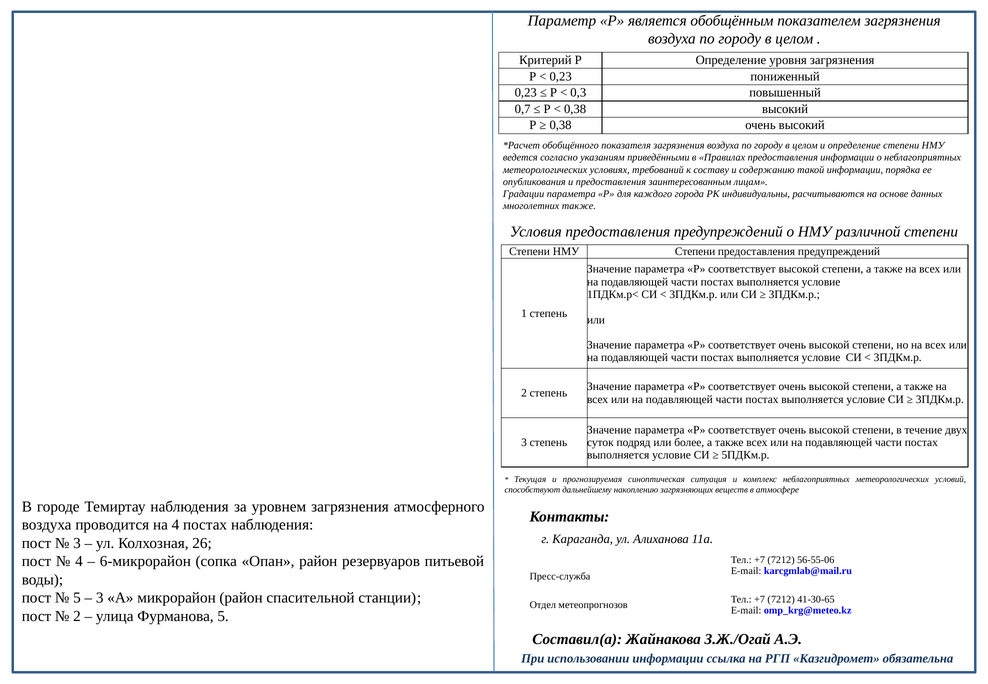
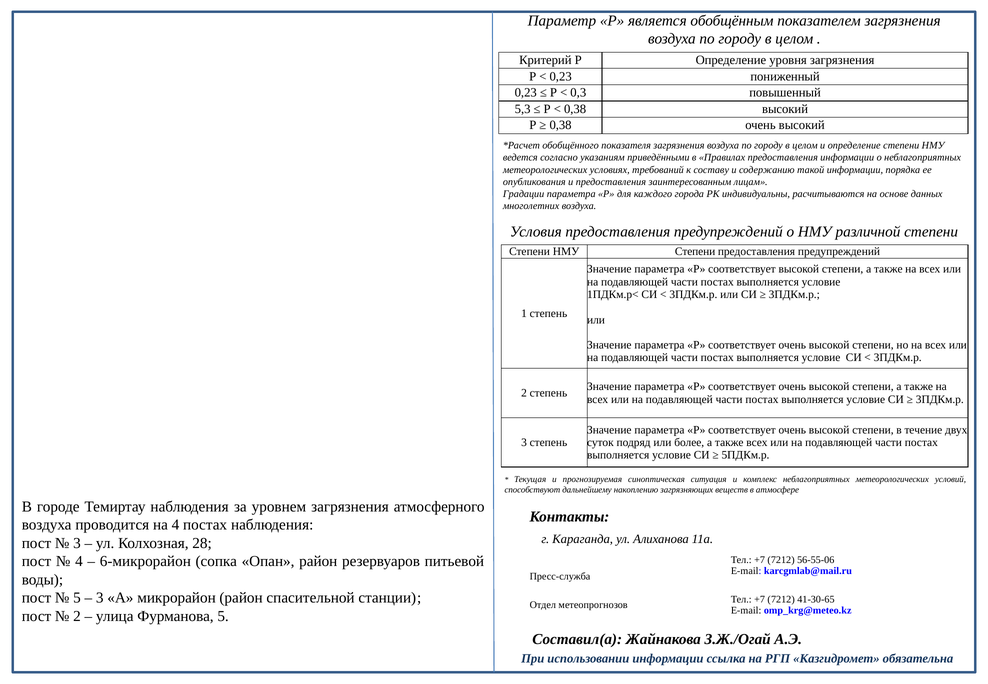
0,7: 0,7 -> 5,3 (523, 109)
многолетних также: также -> воздуха (579, 206)
26: 26 -> 28 (202, 543)
